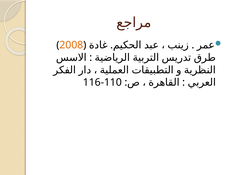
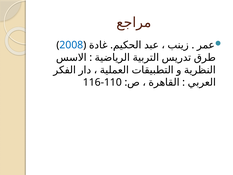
2008 colour: orange -> blue (71, 45)
